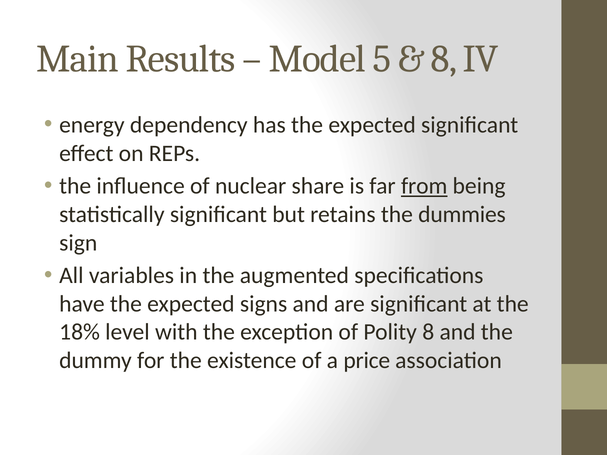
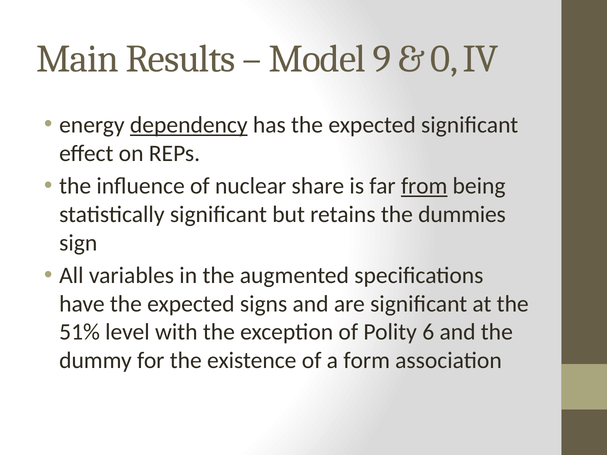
5: 5 -> 9 (382, 59)
8: 8 -> 0 (444, 59)
dependency underline: none -> present (189, 125)
18%: 18% -> 51% (80, 332)
Polity 8: 8 -> 6 (428, 332)
price: price -> form (367, 361)
